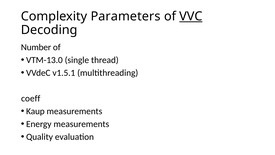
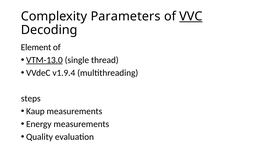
Number: Number -> Element (36, 47)
VTM-13.0 underline: none -> present (44, 60)
v1.5.1: v1.5.1 -> v1.9.4 (64, 73)
coeff: coeff -> steps (31, 98)
